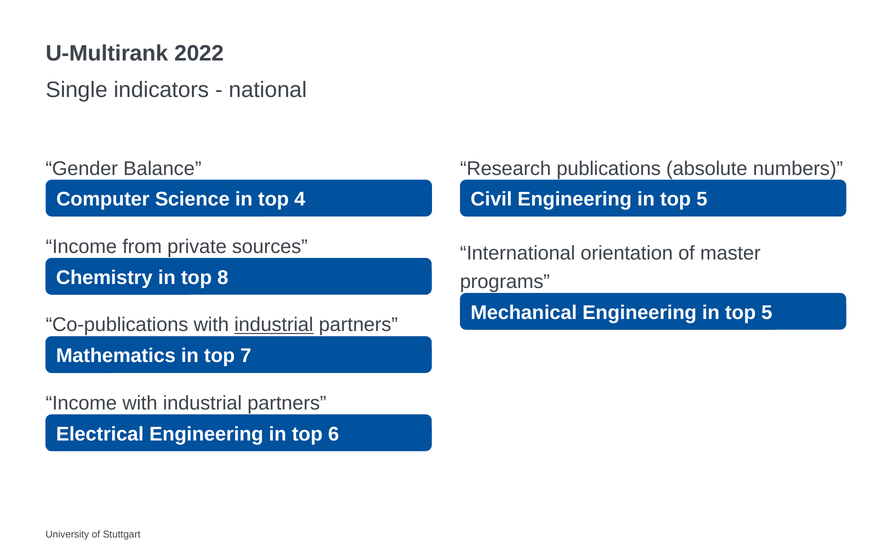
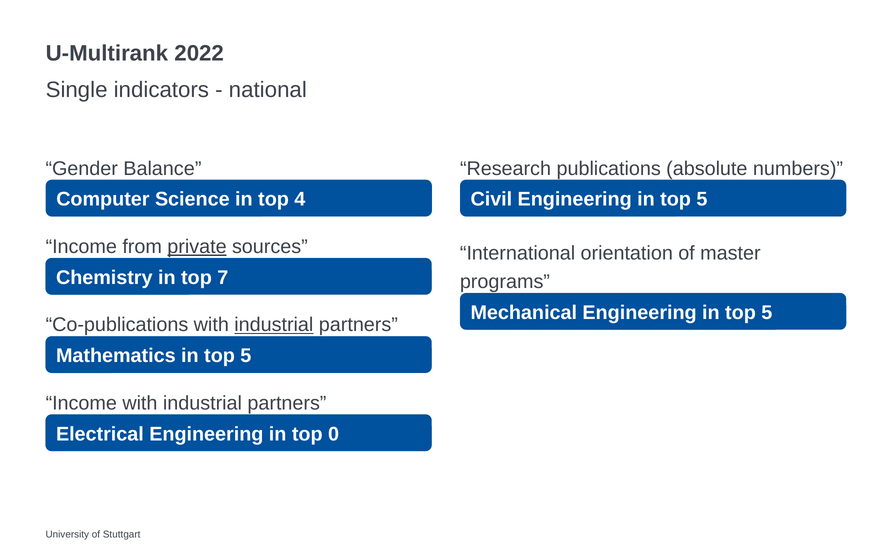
private underline: none -> present (197, 247)
8: 8 -> 7 (223, 278)
Mathematics in top 7: 7 -> 5 (246, 356)
6: 6 -> 0 (334, 435)
